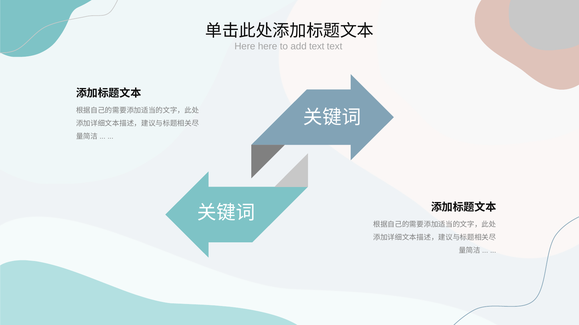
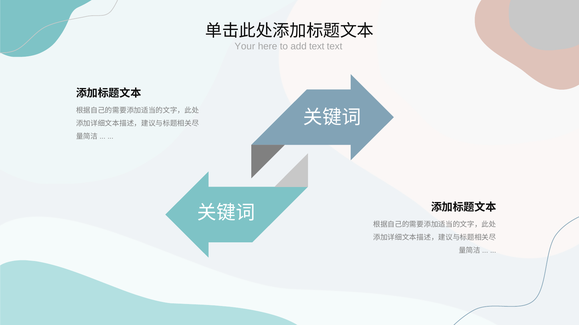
Here: Here -> Your (245, 47)
